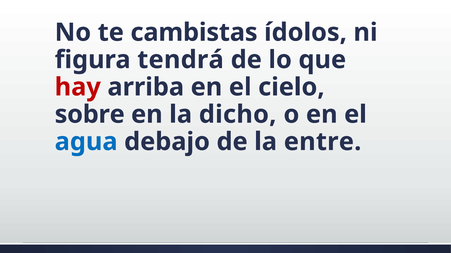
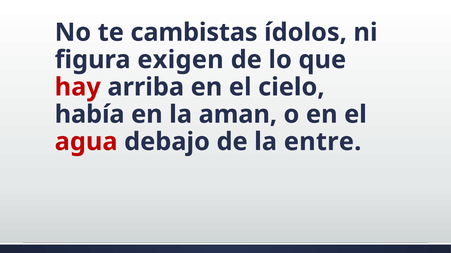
tendrá: tendrá -> exigen (181, 60)
sobre: sobre -> había (90, 115)
dicho: dicho -> aman (238, 115)
agua colour: blue -> red (86, 142)
